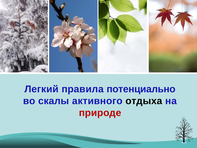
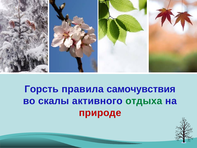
Легкий: Легкий -> Горсть (42, 89)
потенциально: потенциально -> самочувствия (141, 89)
отдыха colour: black -> green (144, 101)
